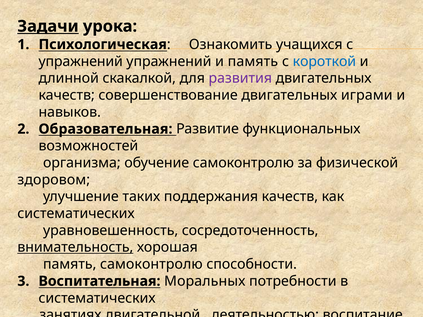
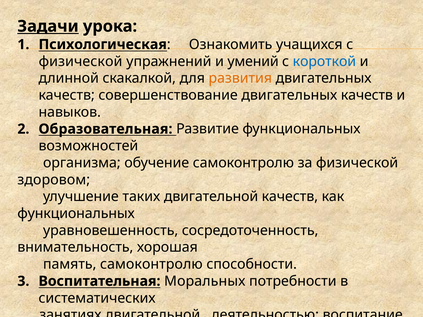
упражнений: упражнений -> физической (81, 61)
и память: память -> умений (253, 61)
развития colour: purple -> orange (240, 78)
совершенствование двигательных играми: играми -> качеств (367, 95)
таких поддержания: поддержания -> двигательной (211, 197)
систематических: систематических -> функциональных (76, 214)
внимательность underline: present -> none (75, 248)
